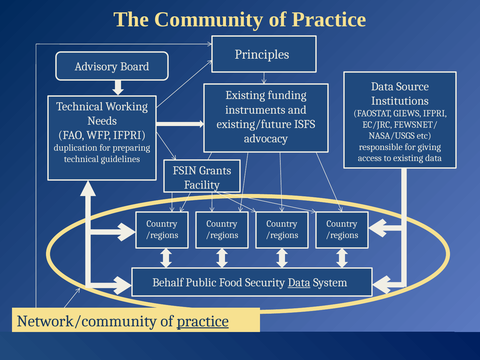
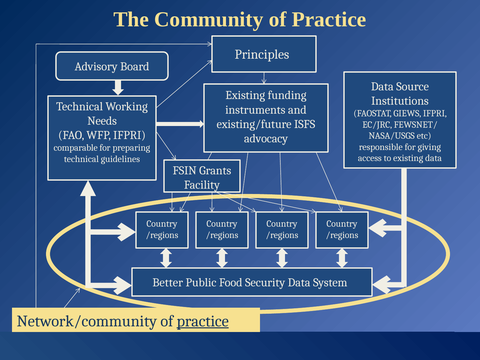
duplication: duplication -> comparable (76, 148)
Behalf: Behalf -> Better (168, 282)
Data underline: present -> none (299, 282)
